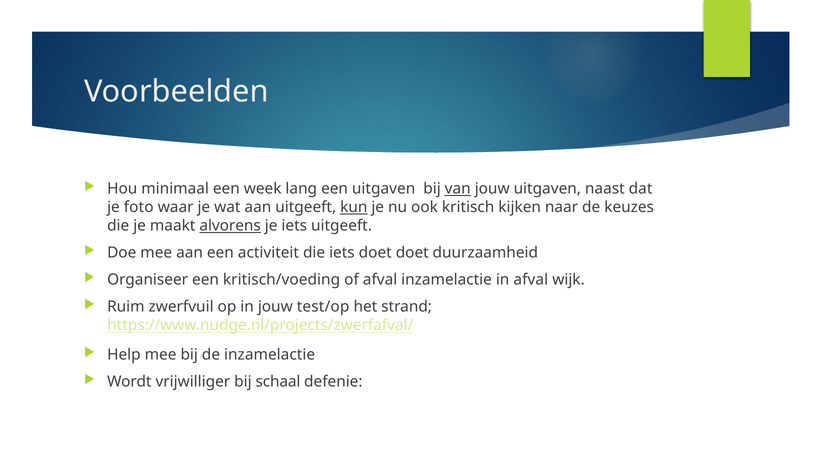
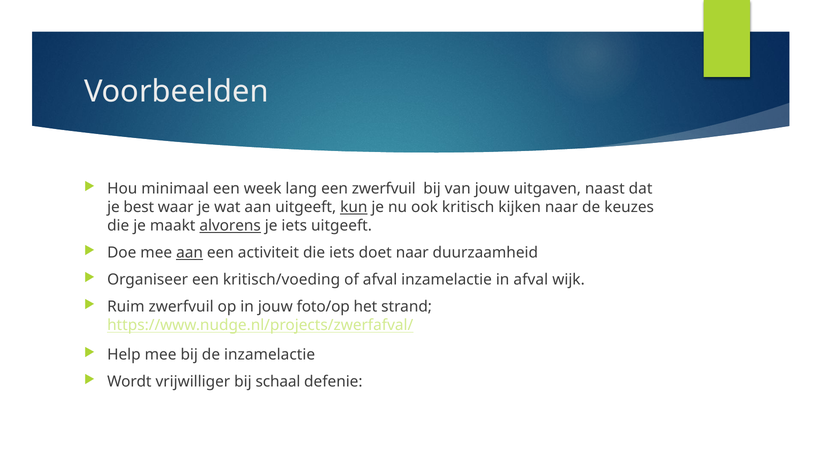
een uitgaven: uitgaven -> zwerfvuil (384, 189)
van underline: present -> none (458, 189)
foto: foto -> best (139, 207)
aan underline: none -> present (190, 253)
doet doet: doet -> naar (412, 253)
test/op: test/op -> foto/op (323, 307)
